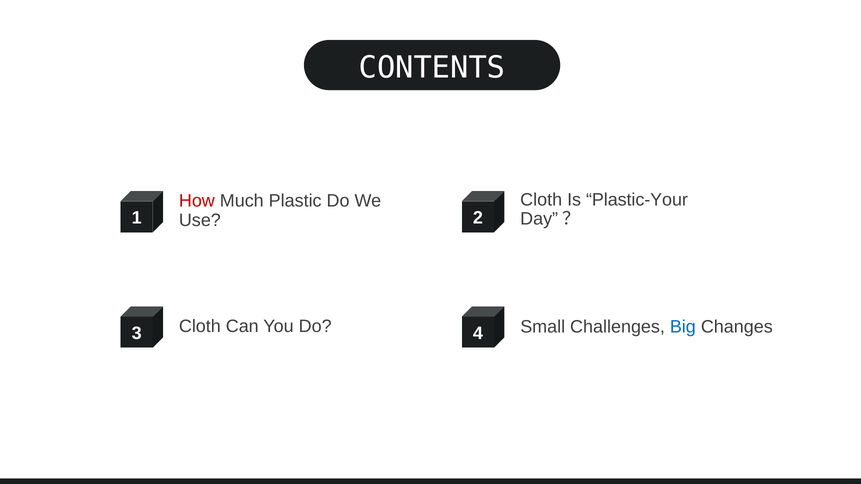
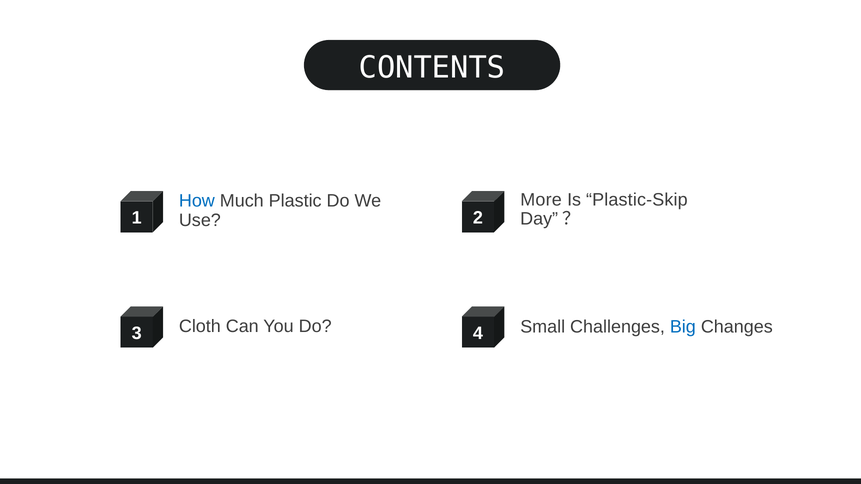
Cloth: Cloth -> More (541, 200)
Plastic-Your: Plastic-Your -> Plastic-Skip (637, 200)
How colour: red -> blue (197, 201)
